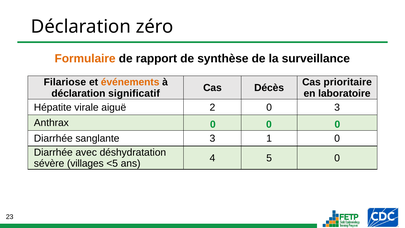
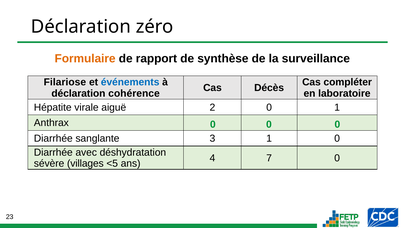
événements colour: orange -> blue (130, 82)
prioritaire: prioritaire -> compléter (348, 82)
significatif: significatif -> cohérence (134, 93)
0 3: 3 -> 1 (337, 107)
5: 5 -> 7 (269, 158)
